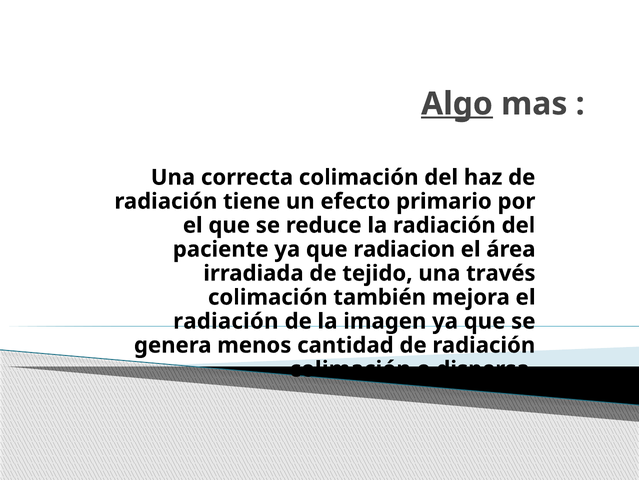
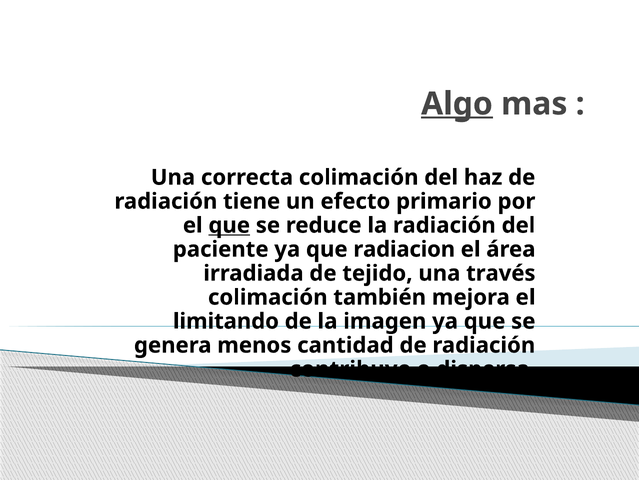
que underline: none -> present (229, 225)
radiación: radiación -> limitando (226, 321)
colimación: colimación -> contribuye (350, 369)
